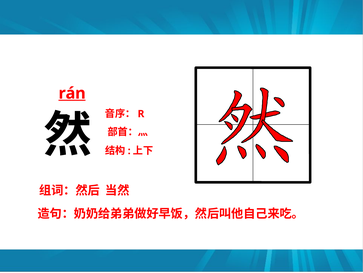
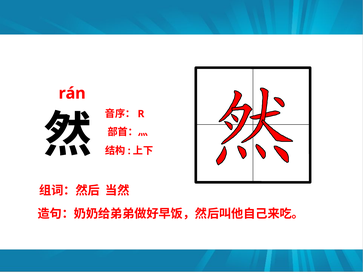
rán underline: present -> none (72, 93)
